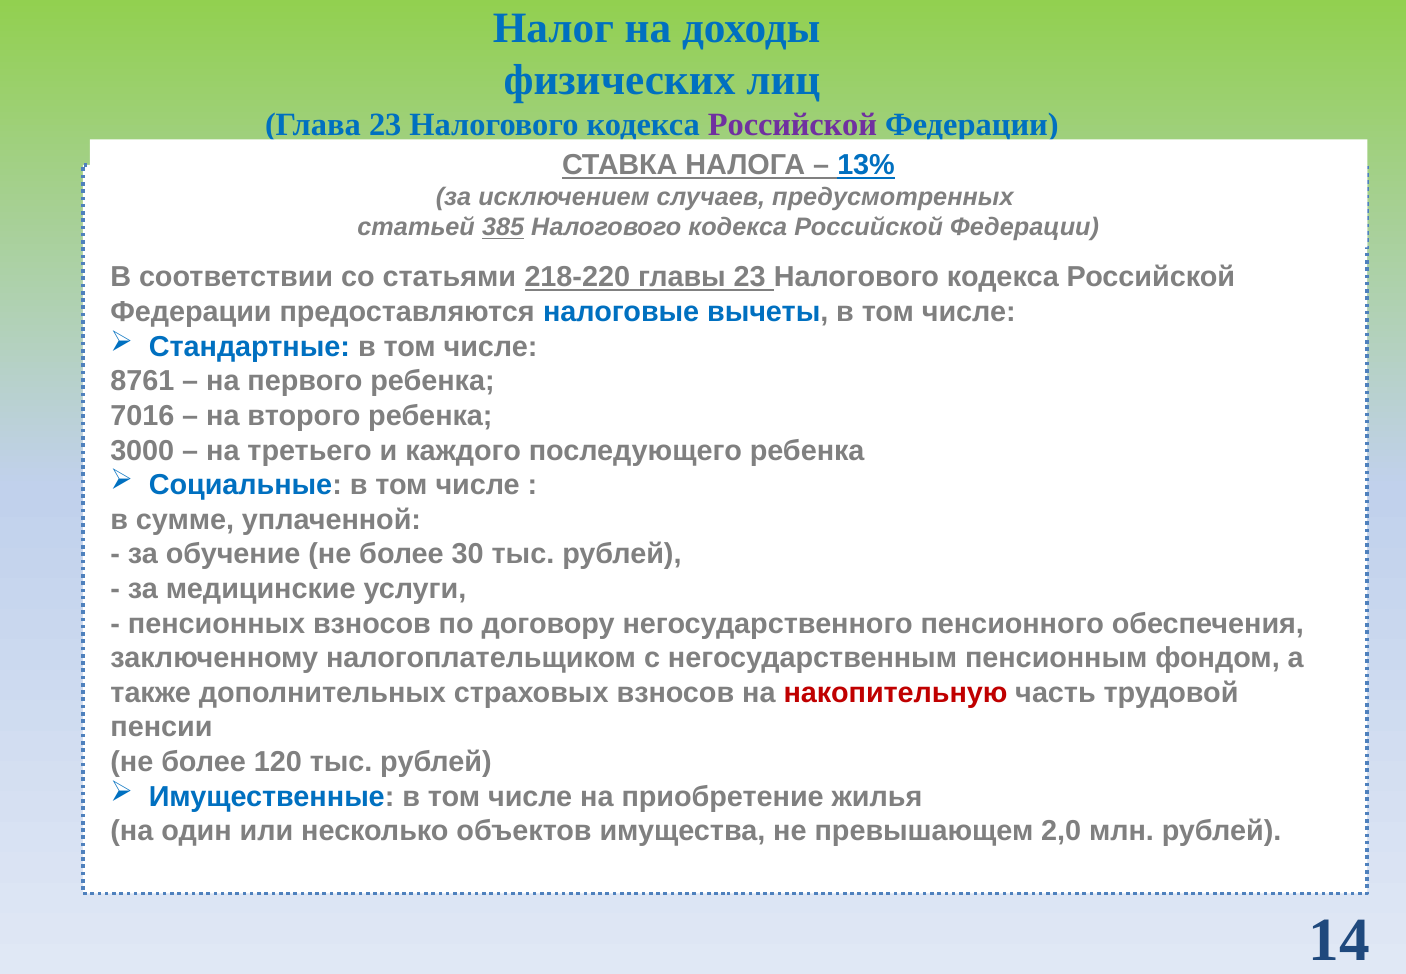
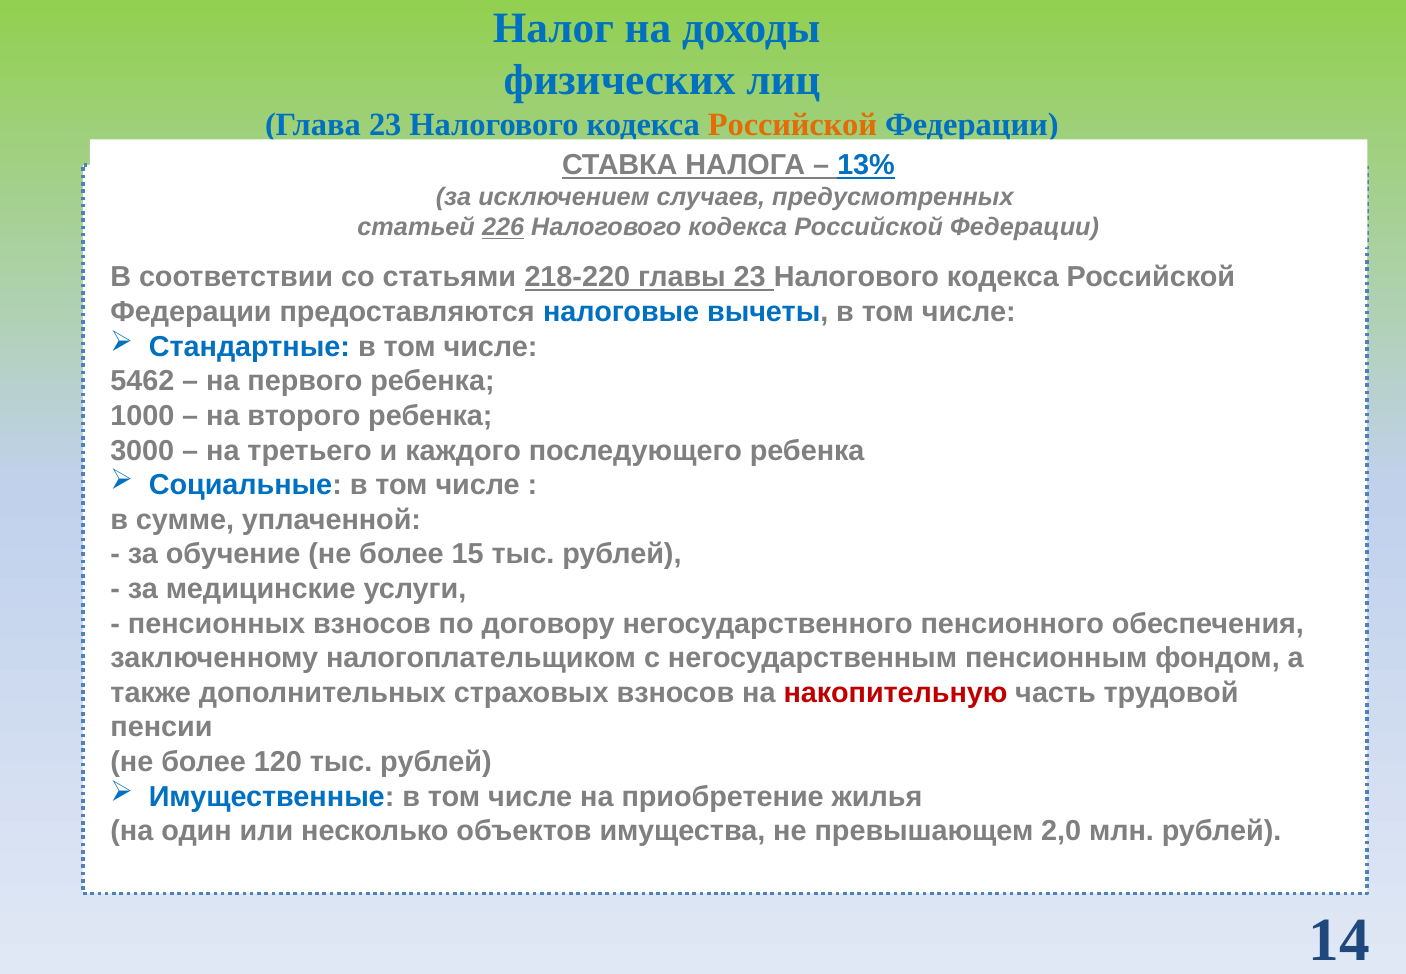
Российской colour: purple -> orange (792, 125)
385: 385 -> 226 (503, 227)
8761: 8761 -> 5462 (142, 381)
7016: 7016 -> 1000 (142, 416)
30: 30 -> 15 (468, 554)
